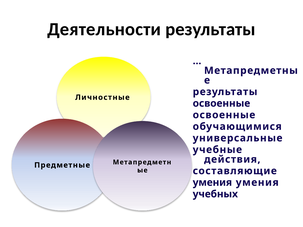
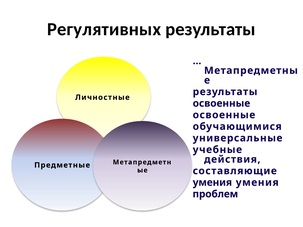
Деятельности: Деятельности -> Регулятивных (104, 29)
учебных: учебных -> проблем (215, 194)
